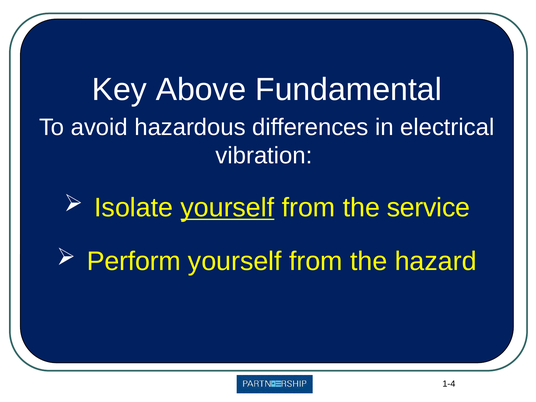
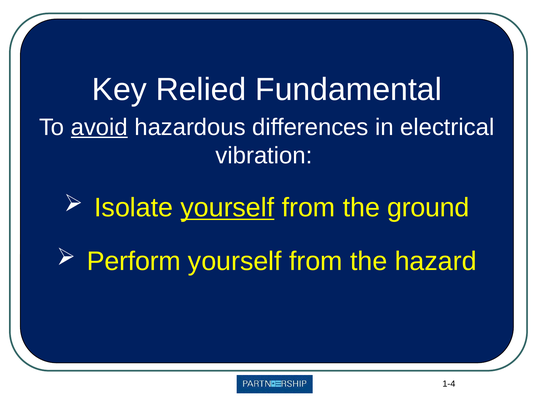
Above: Above -> Relied (201, 90)
avoid underline: none -> present (99, 127)
service: service -> ground (428, 208)
